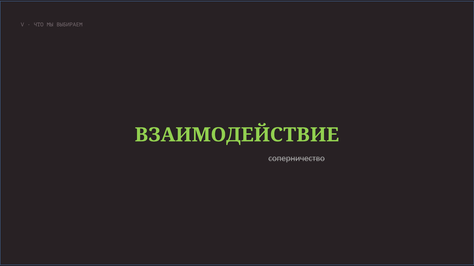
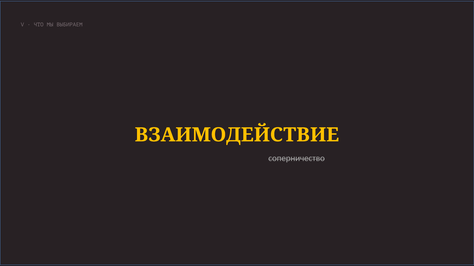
ВЗАИМОДЕЙСТВИЕ colour: light green -> yellow (237, 135)
